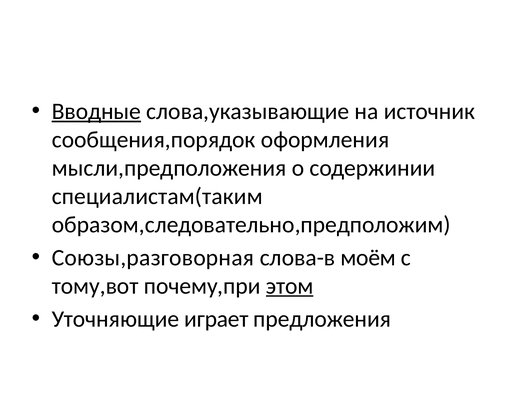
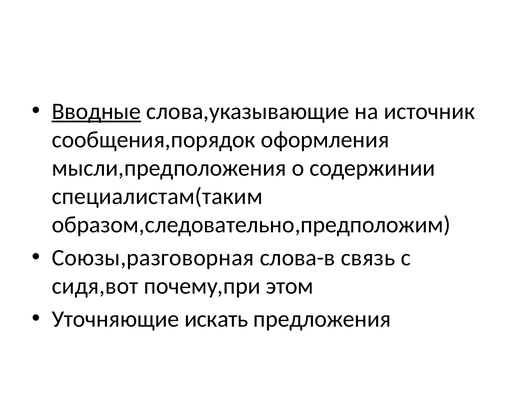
моём: моём -> связь (368, 258)
тому,вот: тому,вот -> сидя,вот (95, 286)
этом underline: present -> none (290, 286)
играет: играет -> искать (216, 319)
